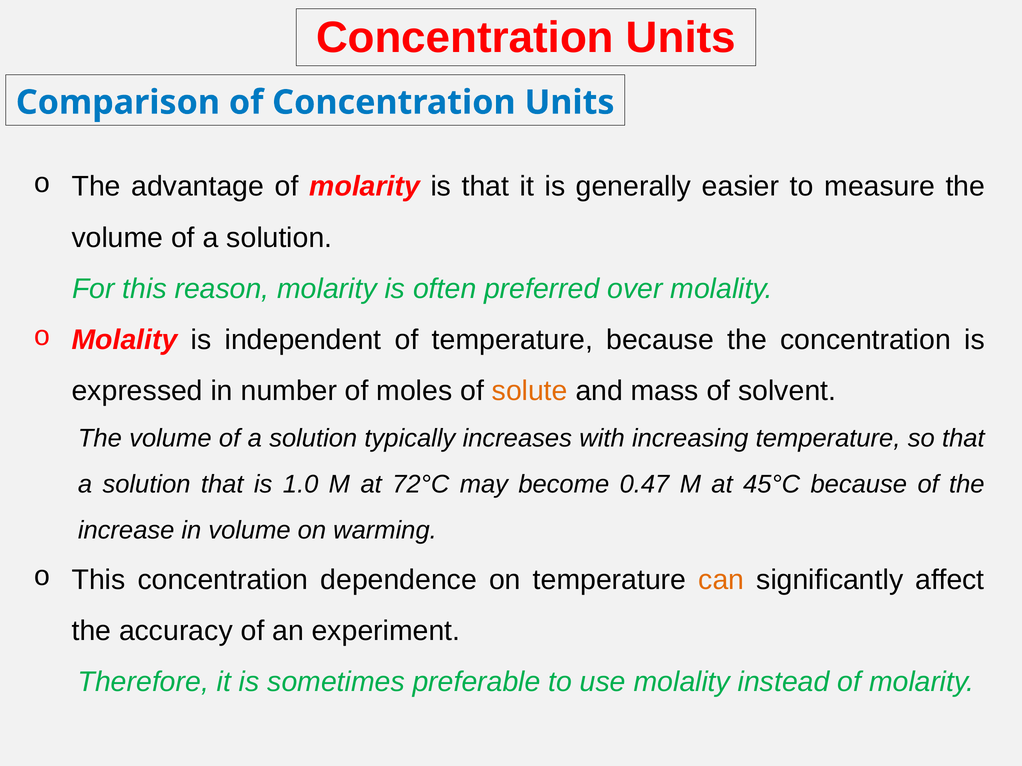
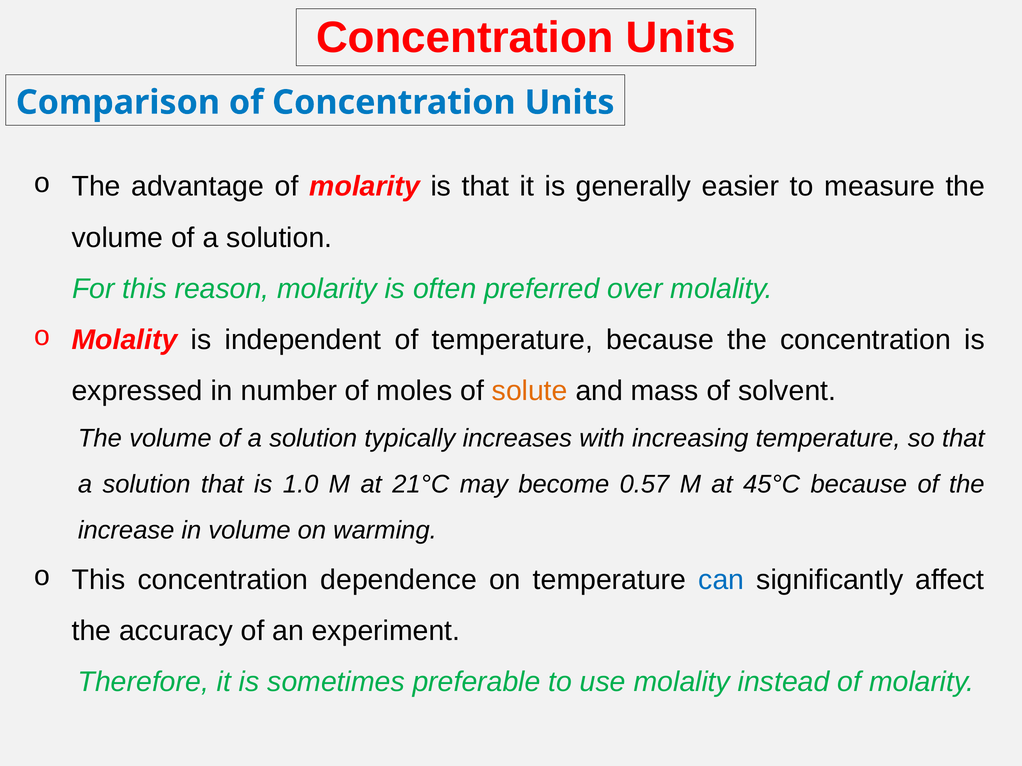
72°C: 72°C -> 21°C (421, 485)
0.47: 0.47 -> 0.57 (644, 485)
can colour: orange -> blue (721, 580)
